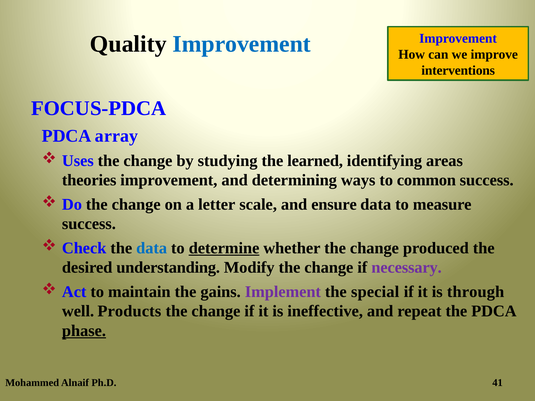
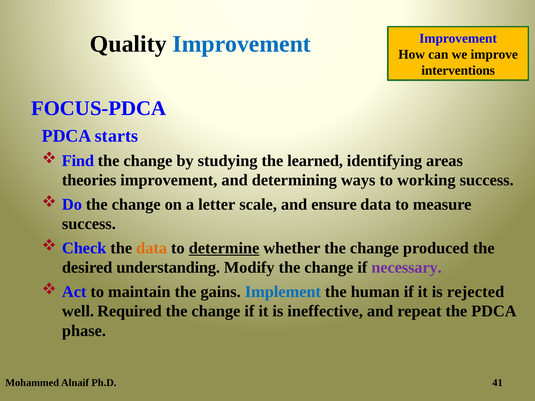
array: array -> starts (117, 136)
Uses: Uses -> Find (78, 161)
common: common -> working (426, 180)
data colour: blue -> orange (152, 248)
Implement colour: purple -> blue (283, 292)
special: special -> human (375, 292)
through: through -> rejected (476, 292)
Products: Products -> Required (129, 311)
phase underline: present -> none (84, 331)
